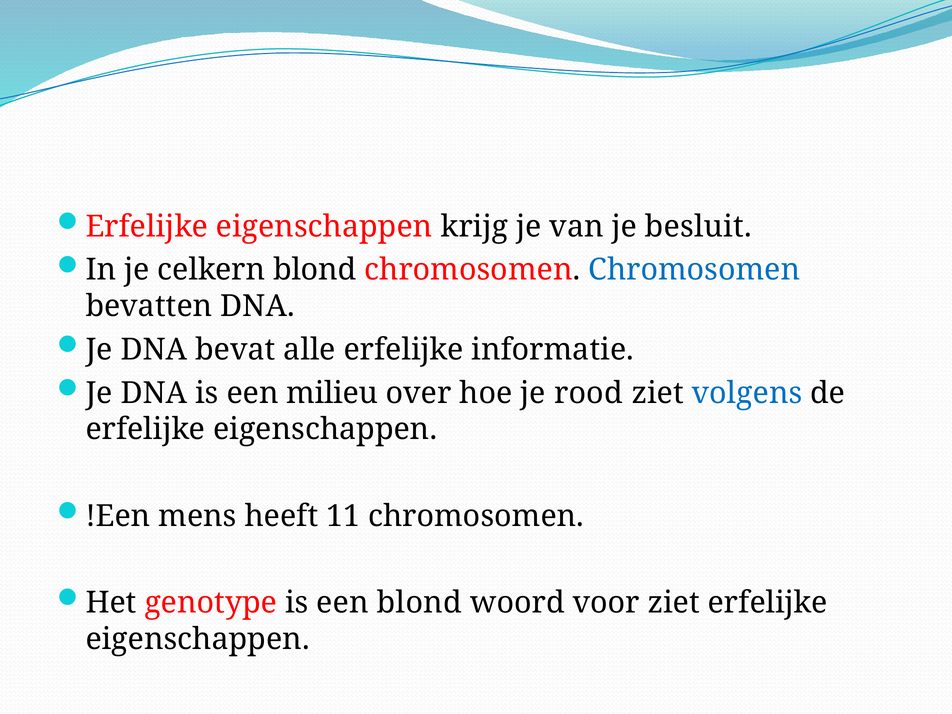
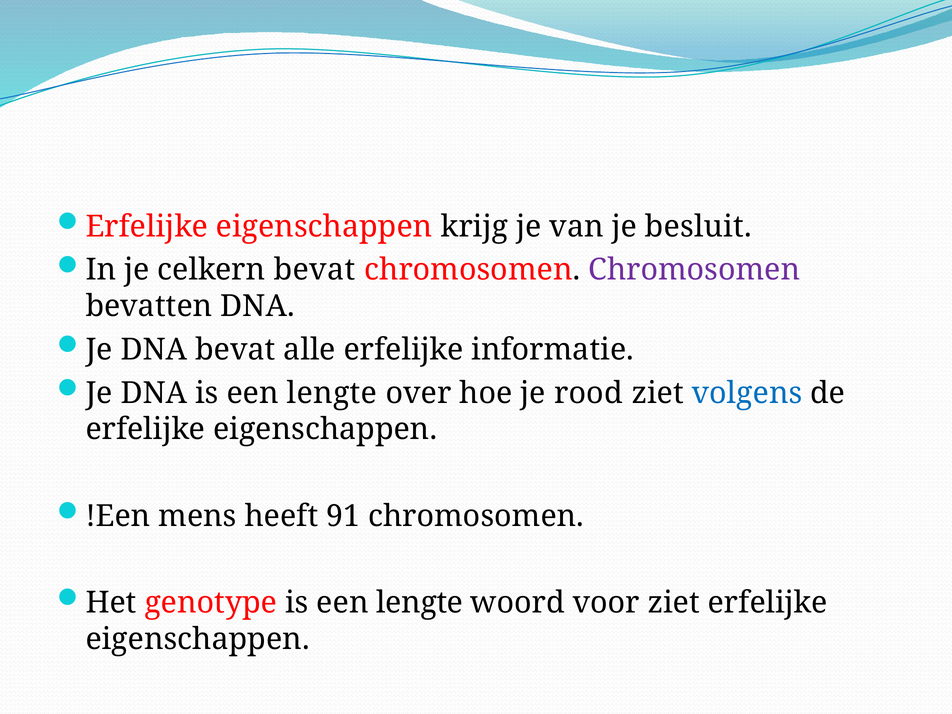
celkern blond: blond -> bevat (314, 270)
Chromosomen colour: blue -> purple (694, 270)
DNA is een milieu: milieu -> lengte (332, 393)
11: 11 -> 91 (343, 516)
genotype is een blond: blond -> lengte (420, 603)
